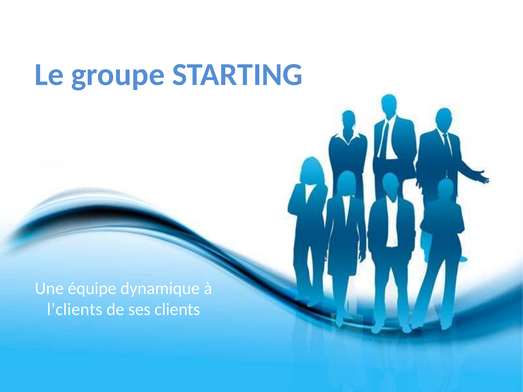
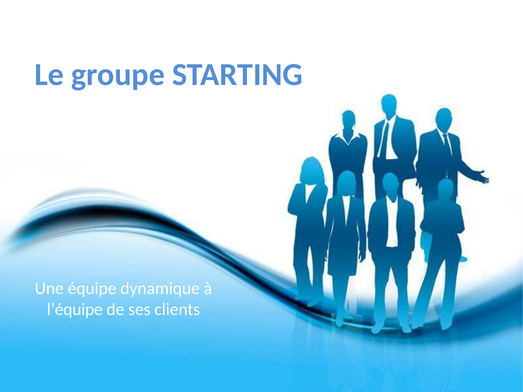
l’clients: l’clients -> l’équipe (75, 310)
